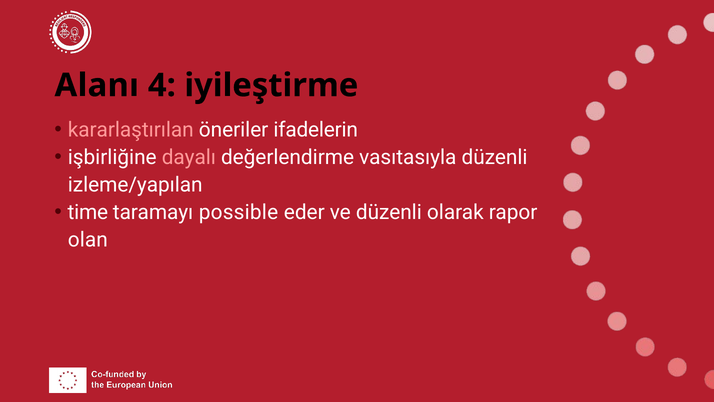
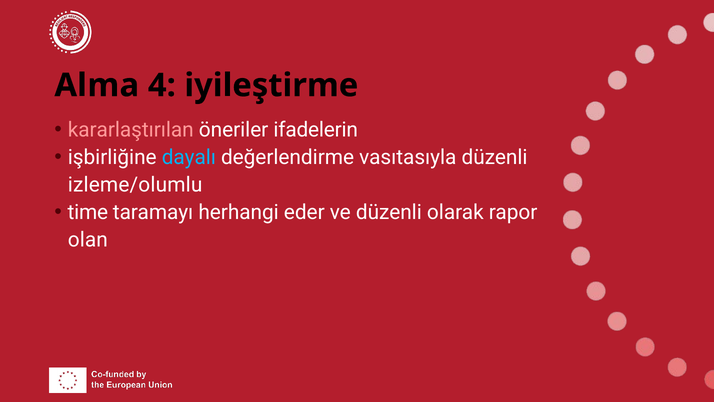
Alanı: Alanı -> Alma (97, 85)
dayalı colour: pink -> light blue (189, 157)
izleme/yapılan: izleme/yapılan -> izleme/olumlu (135, 185)
possible: possible -> herhangi (239, 212)
